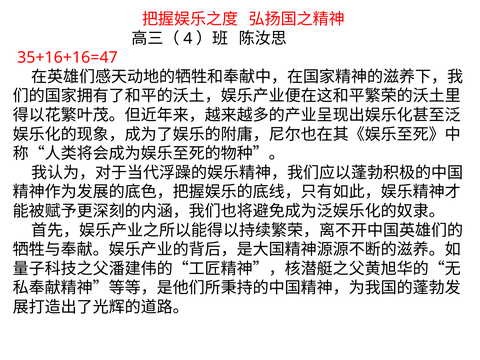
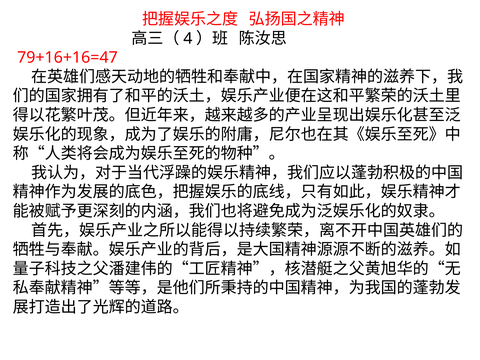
35+16+16=47: 35+16+16=47 -> 79+16+16=47 (67, 58)
